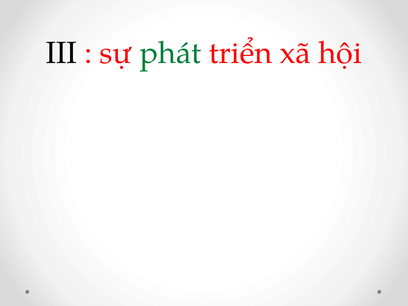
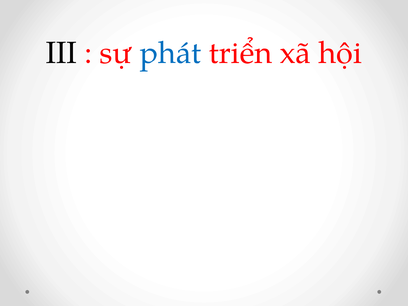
phát colour: green -> blue (171, 53)
